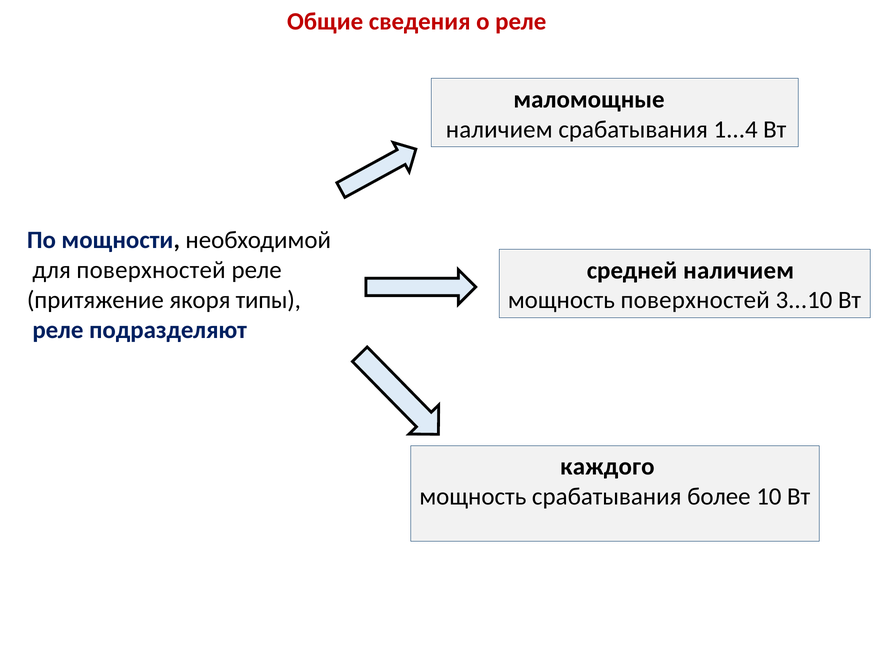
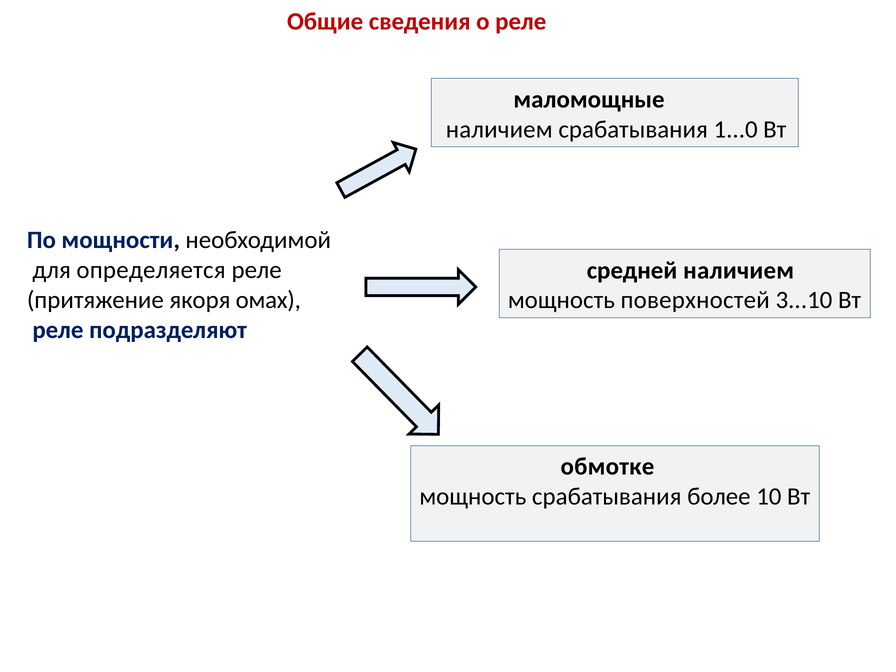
1...4: 1...4 -> 1...0 (736, 129)
для поверхностей: поверхностей -> определяется (151, 270)
типы: типы -> омах (268, 300)
каждого: каждого -> обмотке (607, 467)
